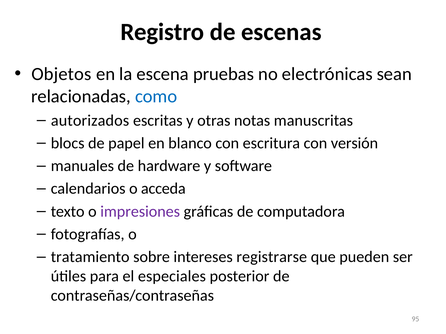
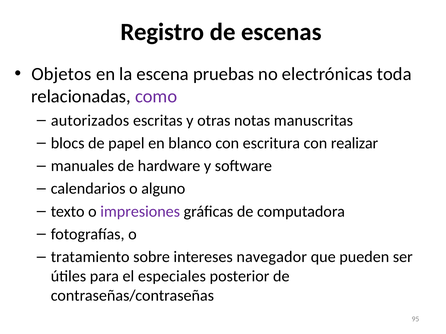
sean: sean -> toda (394, 74)
como colour: blue -> purple (156, 96)
versión: versión -> realizar (355, 143)
acceda: acceda -> alguno (163, 189)
registrarse: registrarse -> navegador (272, 257)
